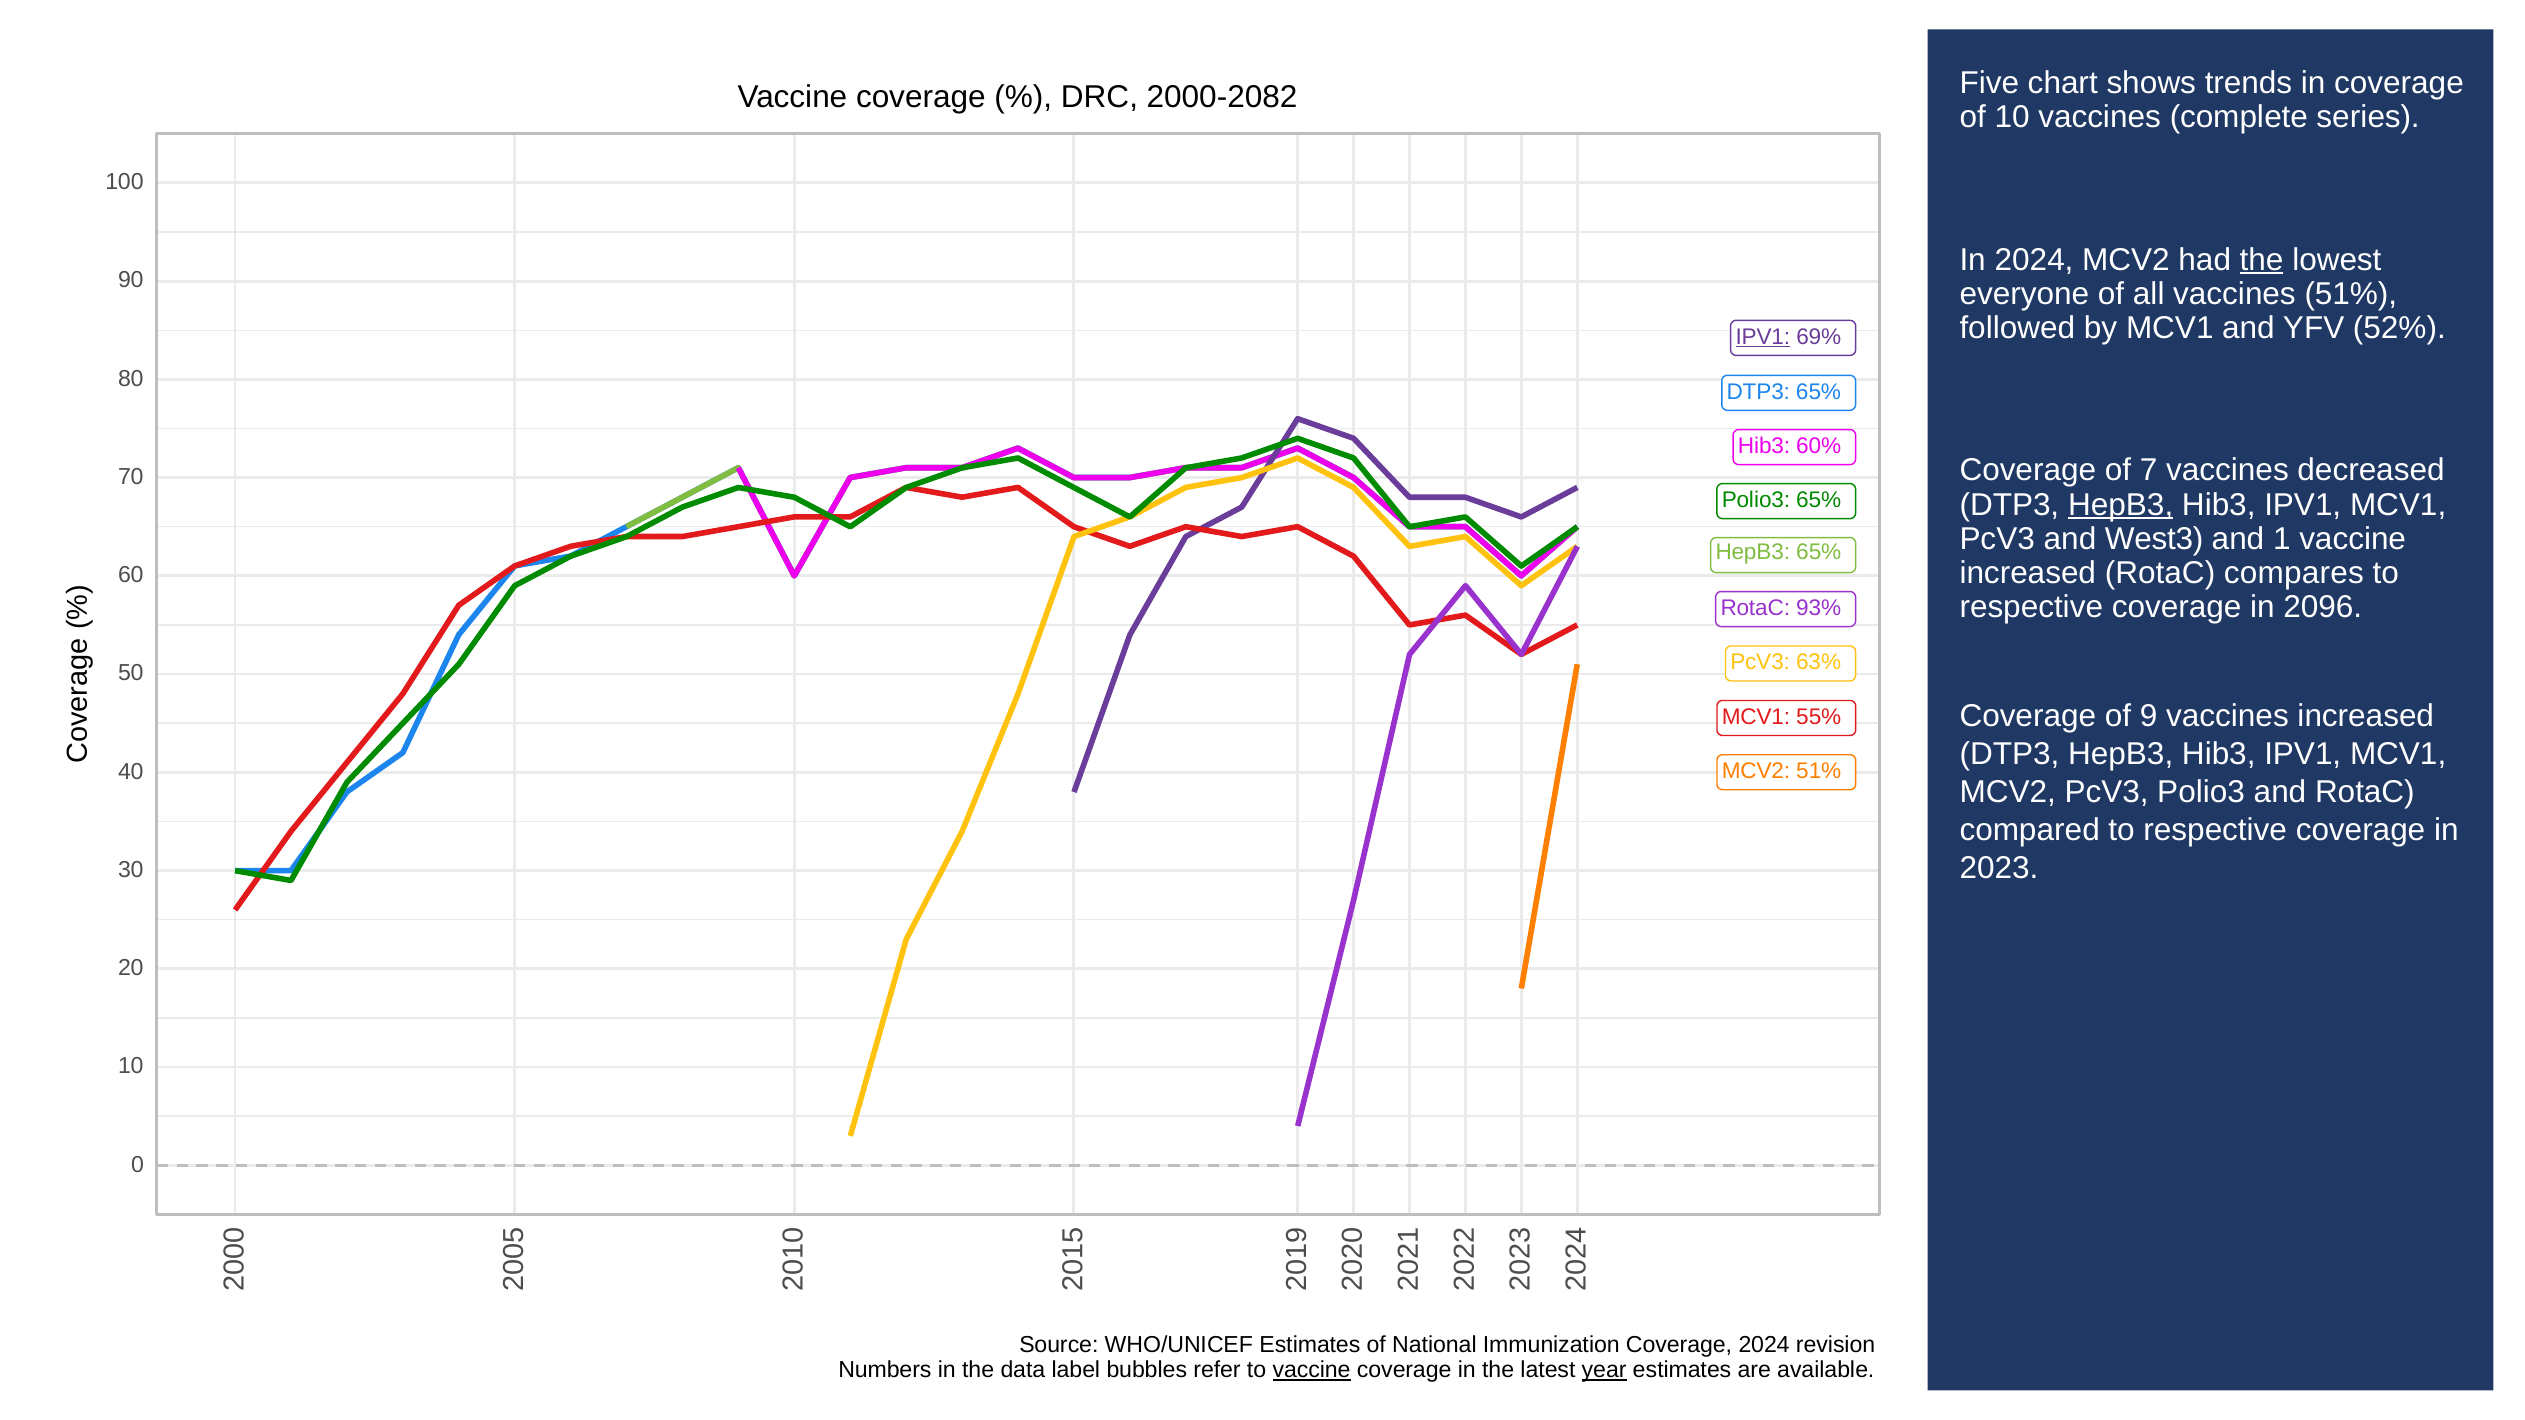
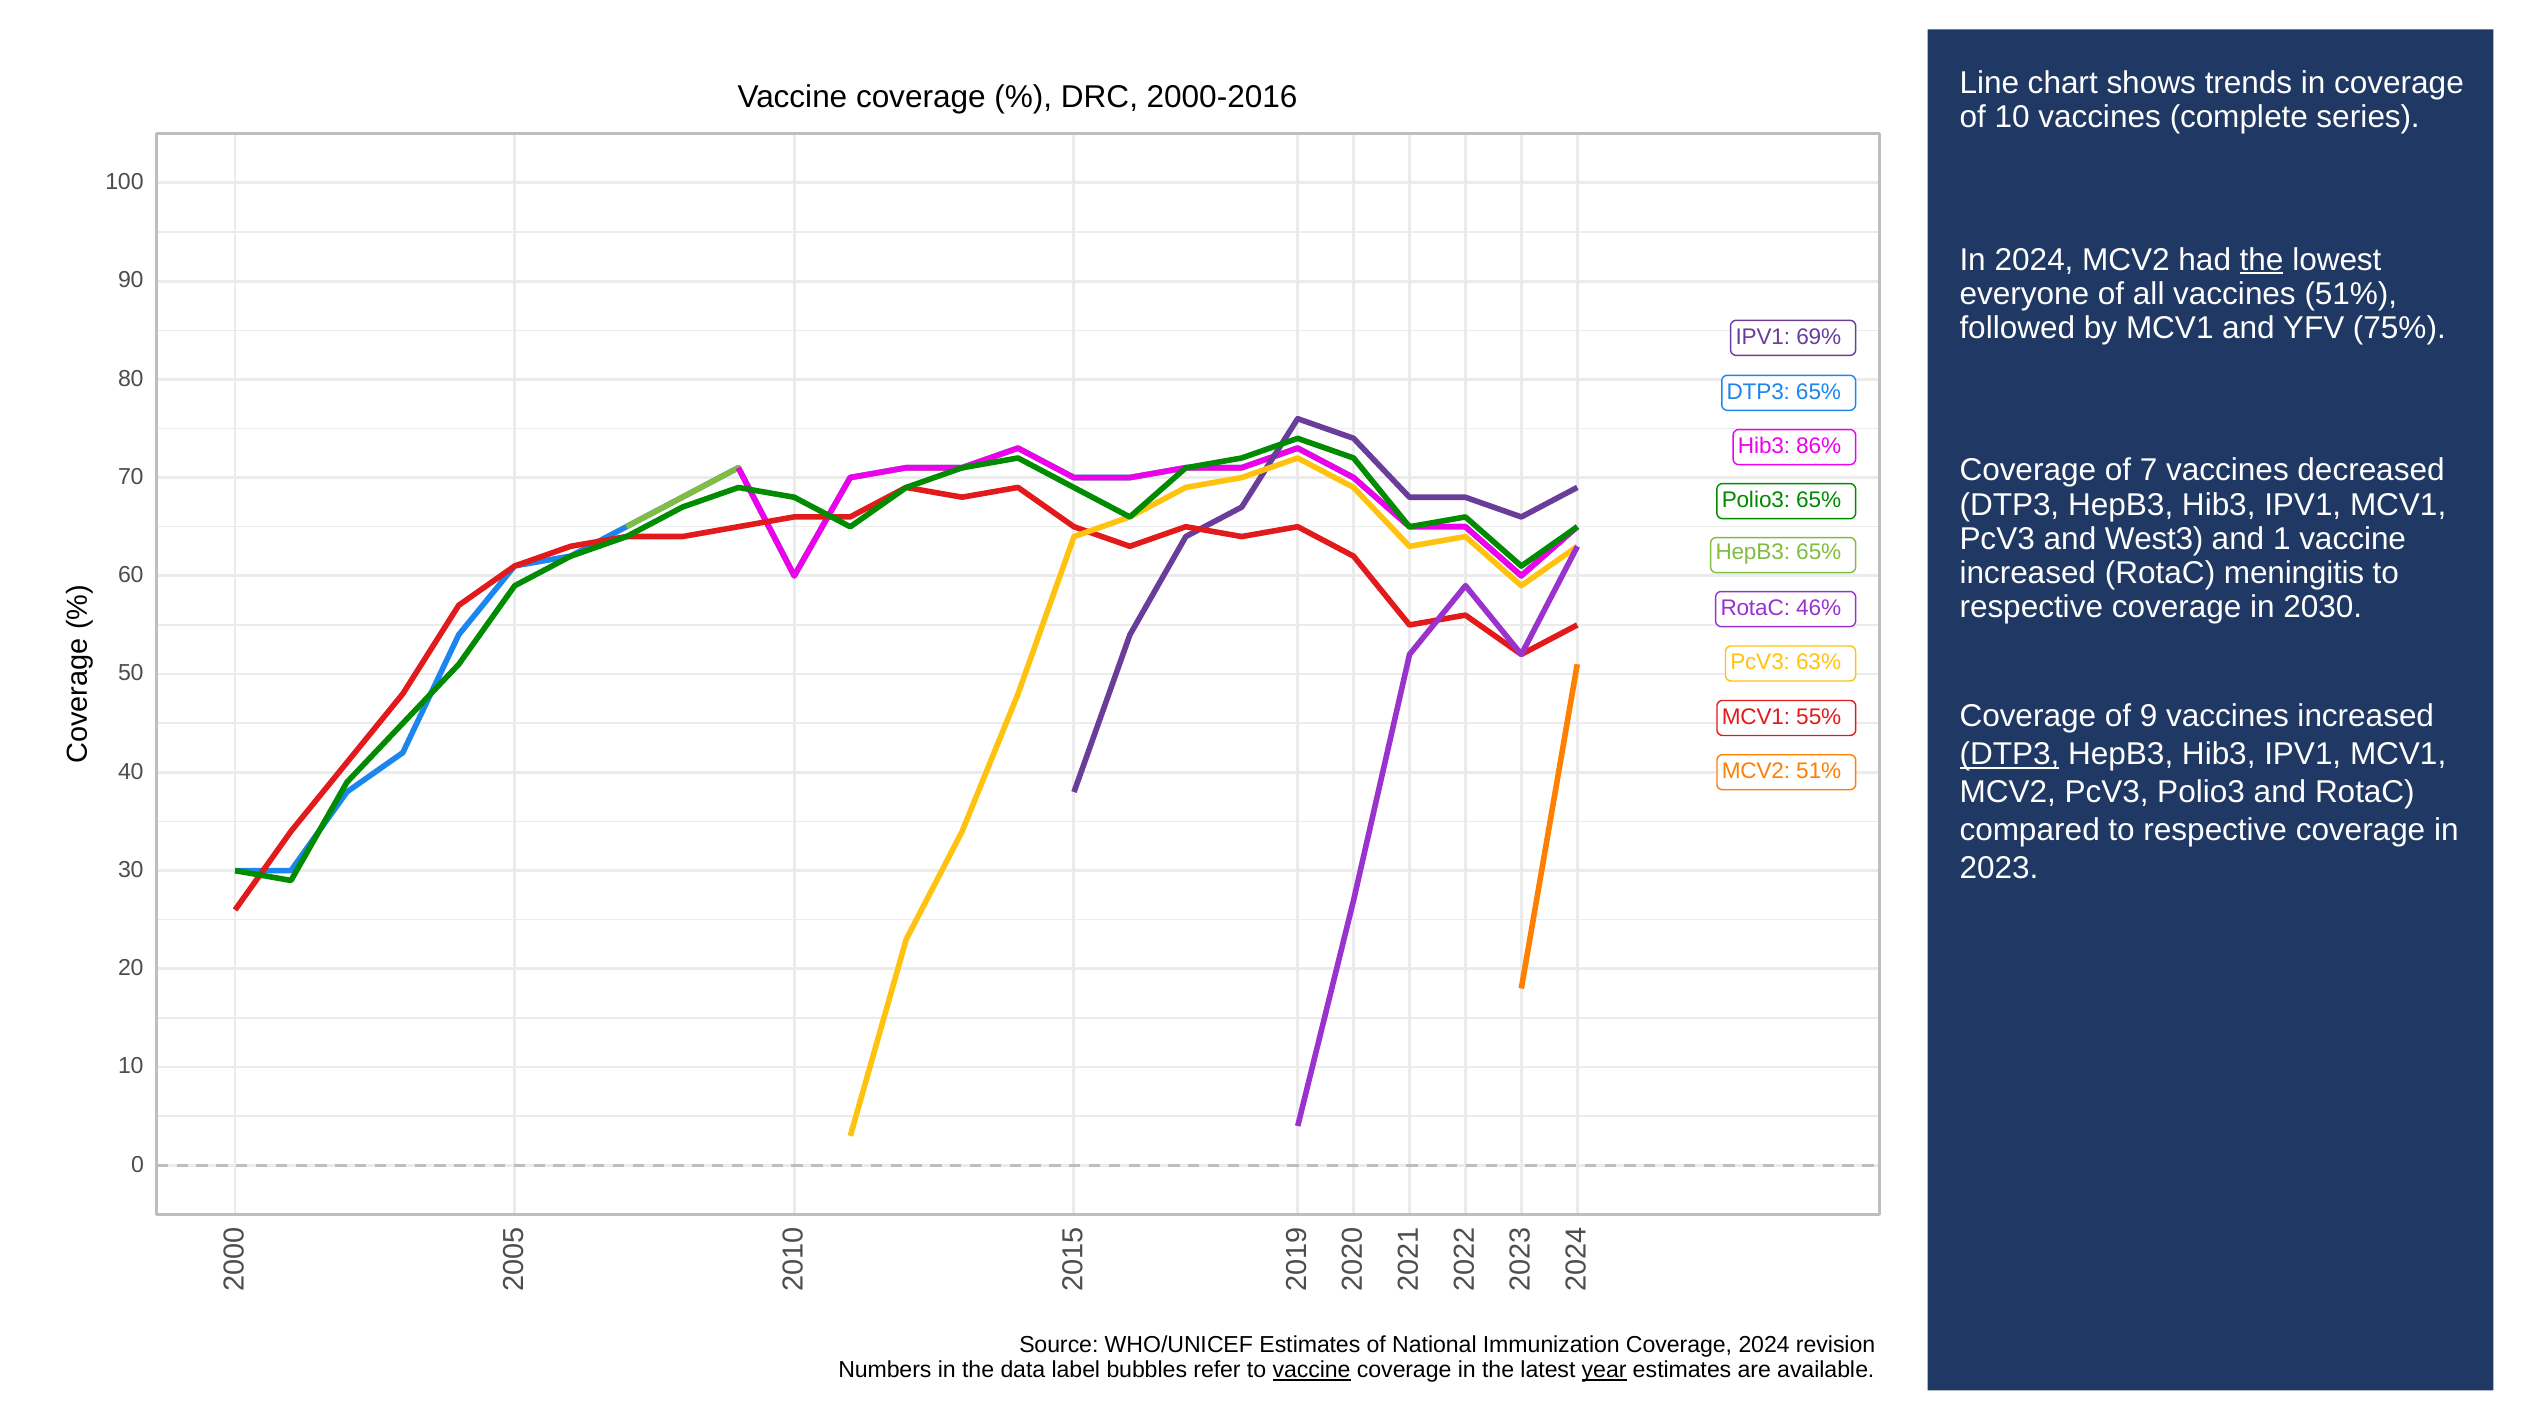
Five: Five -> Line (1989, 83)
2000-2082: 2000-2082 -> 2000-2016 (1222, 97)
52%: 52% -> 75% (2399, 328)
IPV1 underline: present -> none (1763, 337)
60%: 60% -> 86% (1819, 446)
HepB3 underline: present -> none (2121, 505)
compares: compares -> meningitis (2294, 573)
2096: 2096 -> 2030 (2323, 607)
93%: 93% -> 46% (1819, 608)
DTP3 underline: none -> present (2009, 754)
